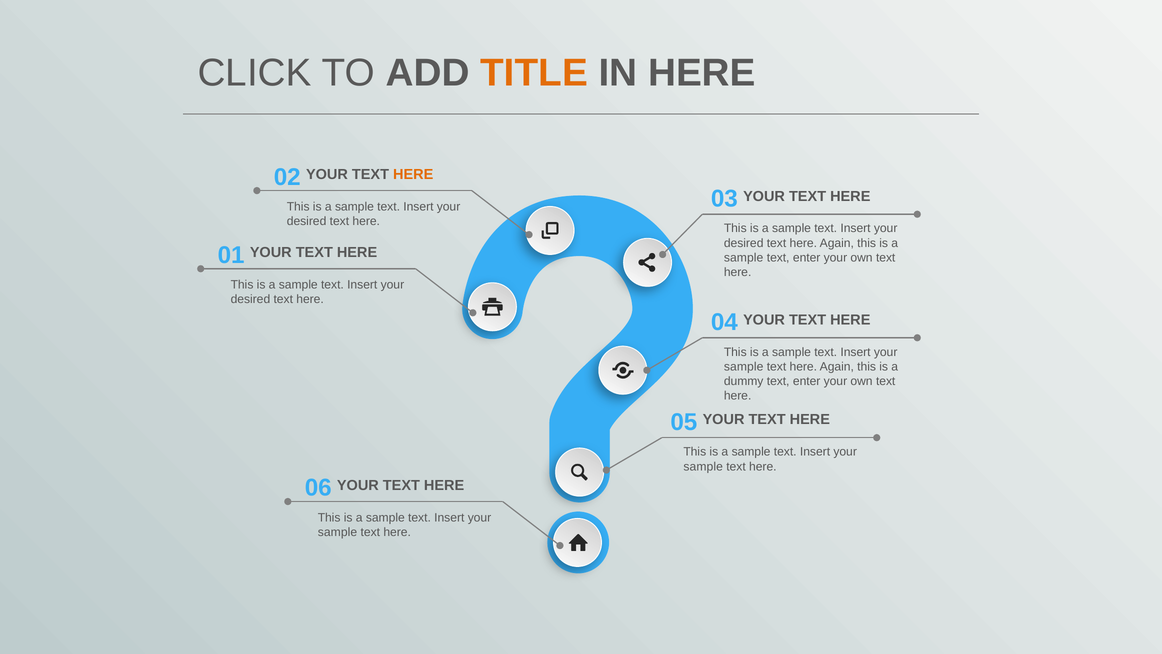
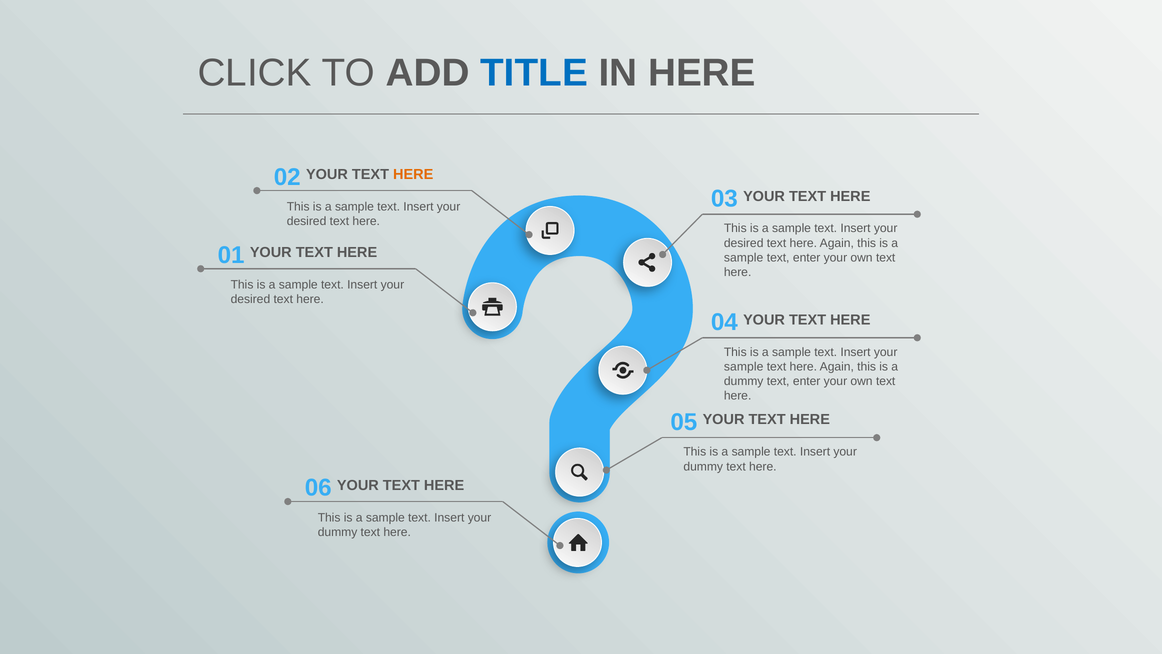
TITLE colour: orange -> blue (534, 73)
sample: sample -> dummy (703, 466)
sample: sample -> dummy (338, 532)
